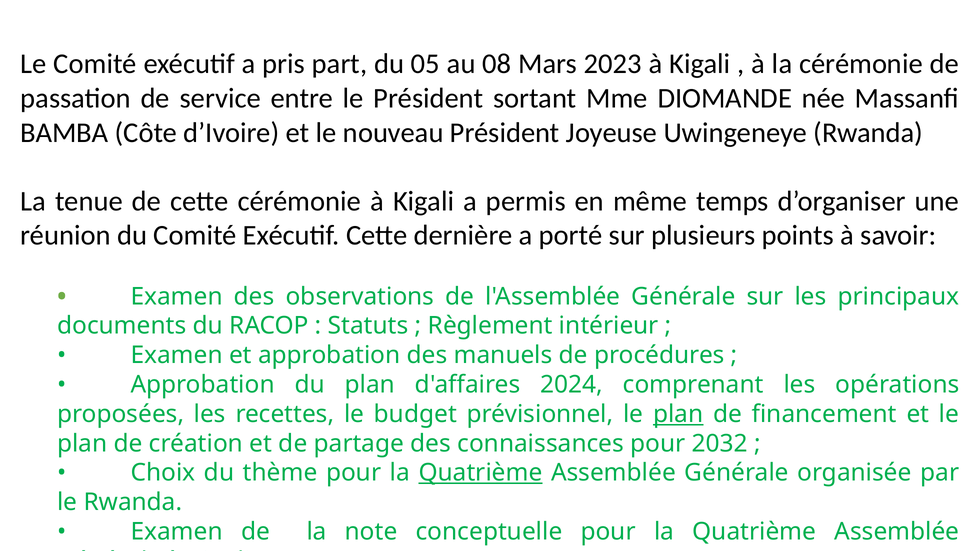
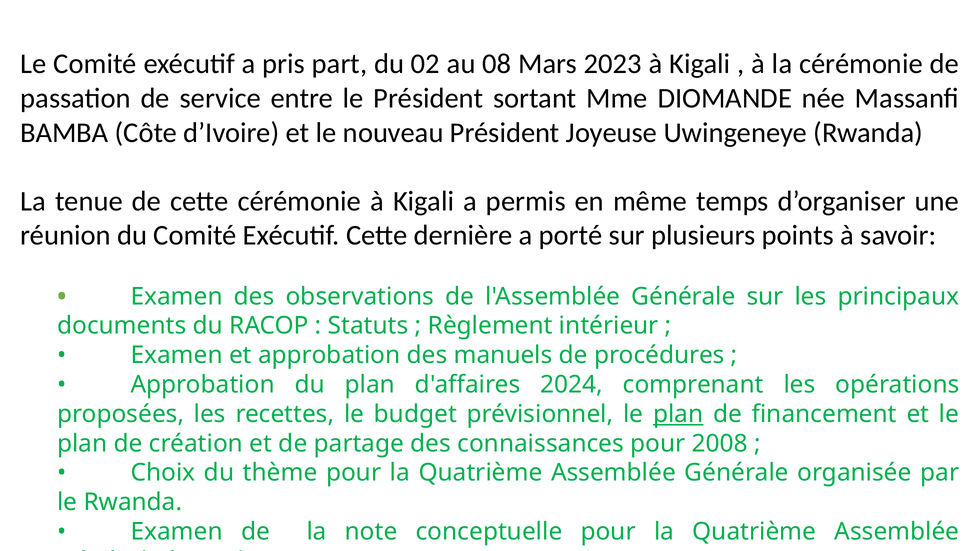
05: 05 -> 02 (425, 64)
2032: 2032 -> 2008 (720, 444)
Quatrième underline: present -> none (480, 473)
